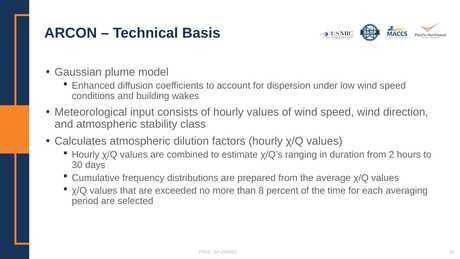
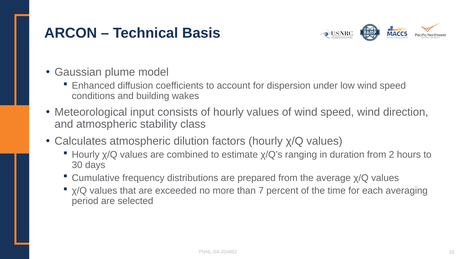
8: 8 -> 7 (261, 190)
